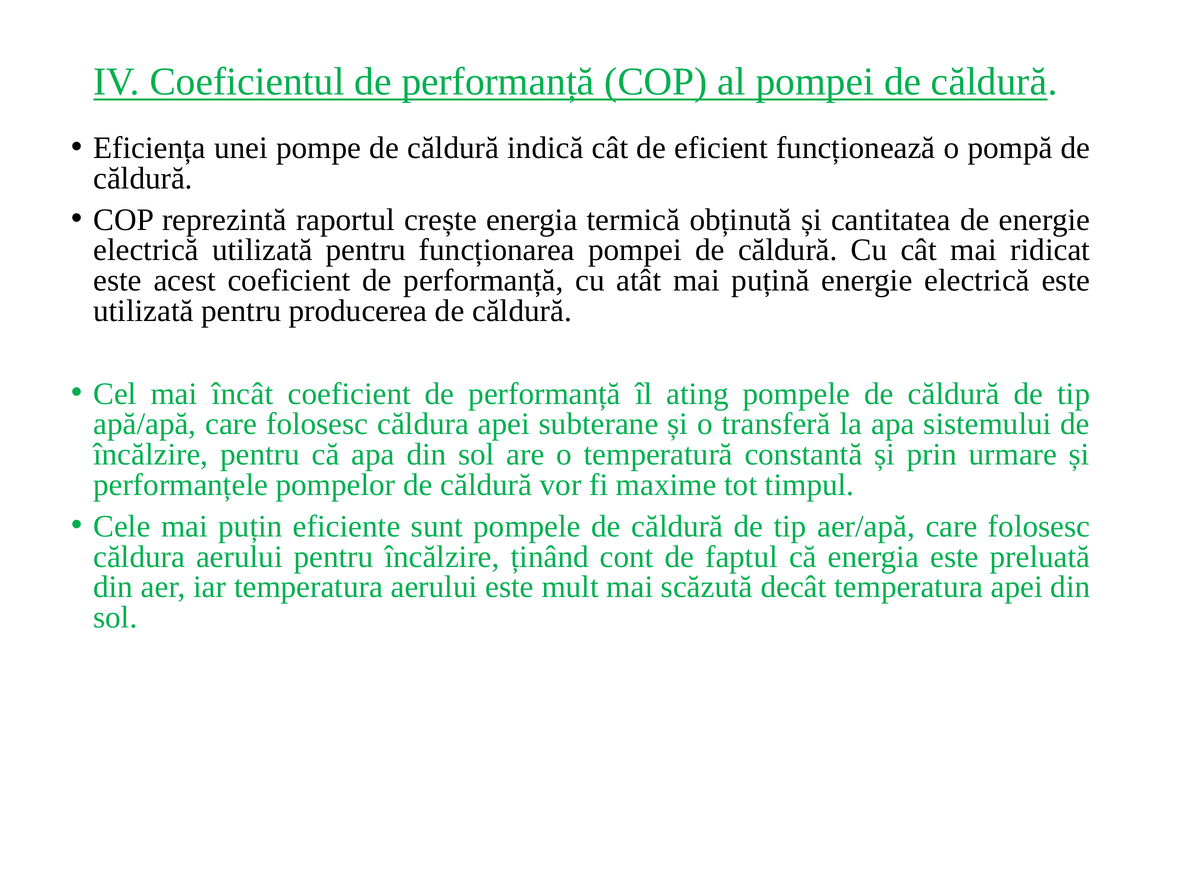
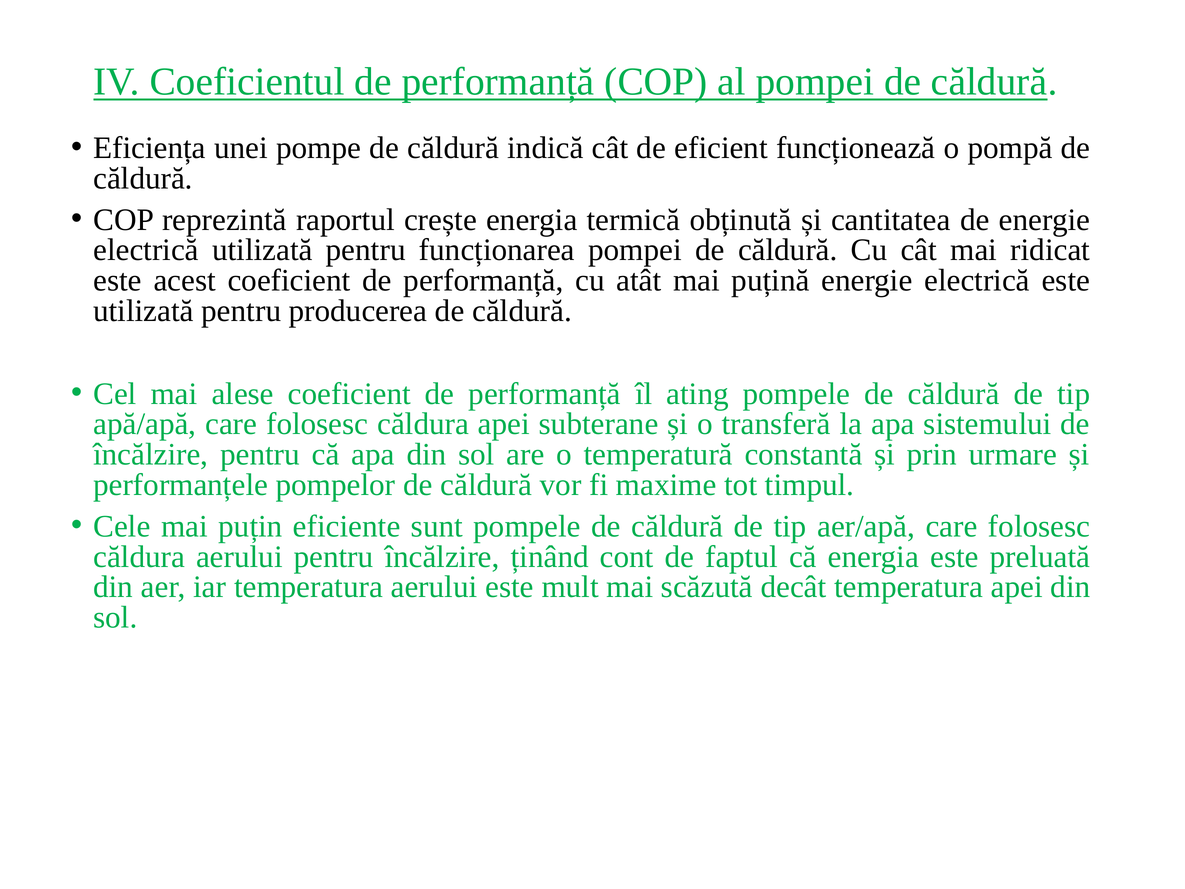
încât: încât -> alese (243, 394)
